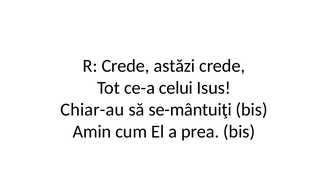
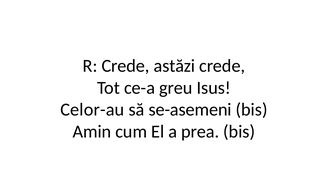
celui: celui -> greu (176, 88)
Chiar-au: Chiar-au -> Celor-au (92, 109)
se-mântuiţi: se-mântuiţi -> se-asemeni (190, 109)
